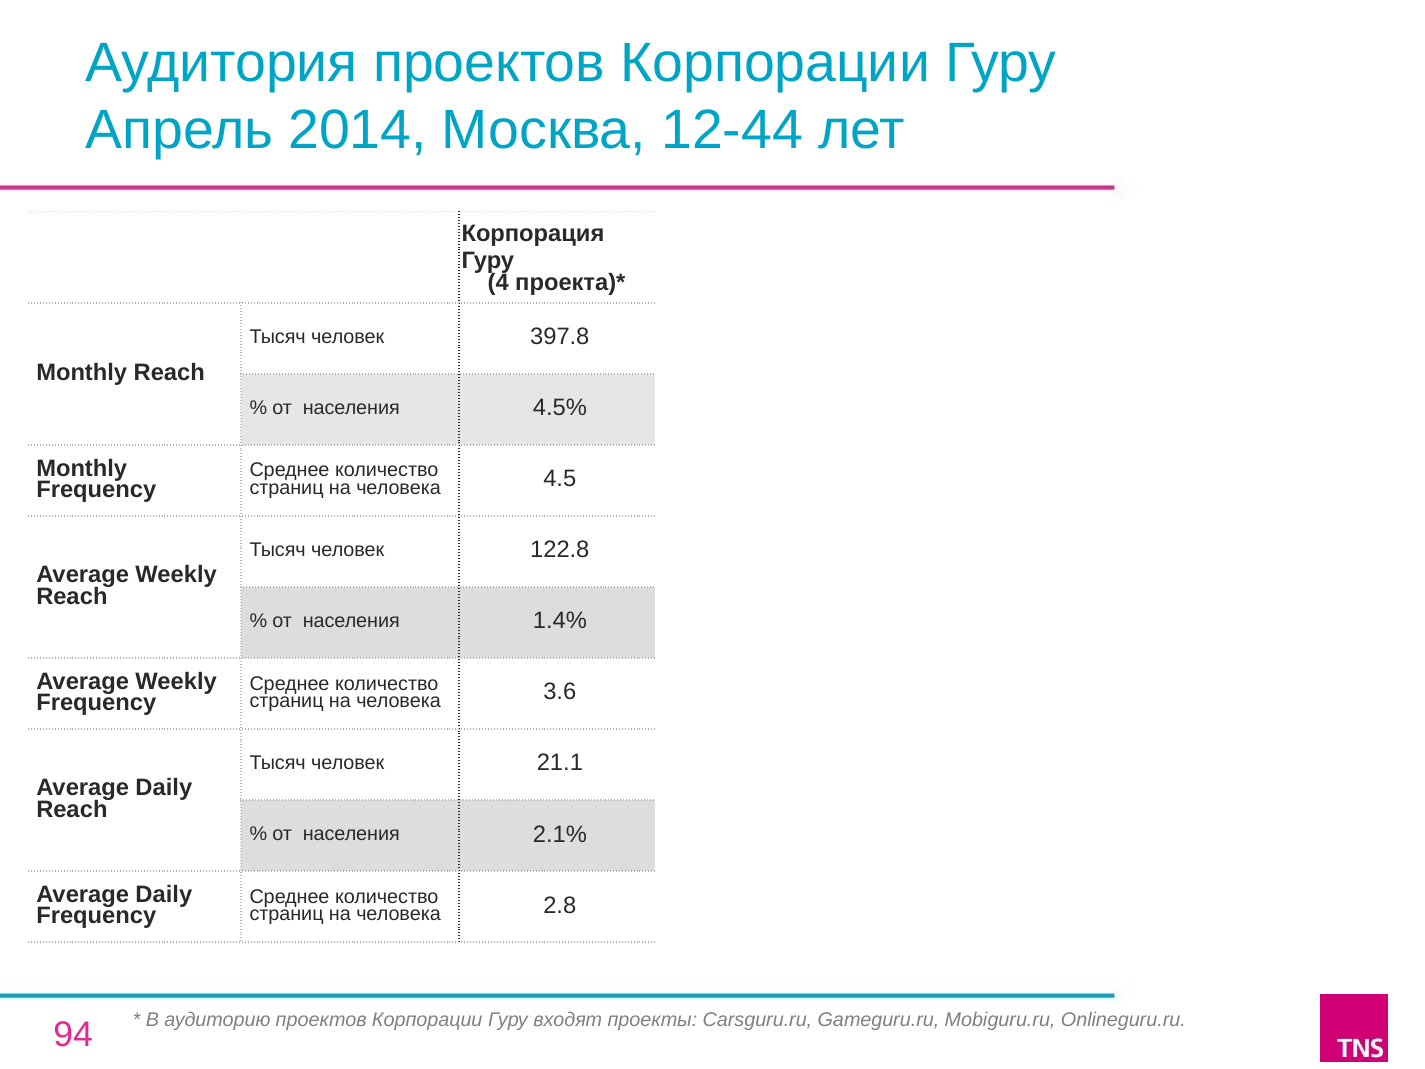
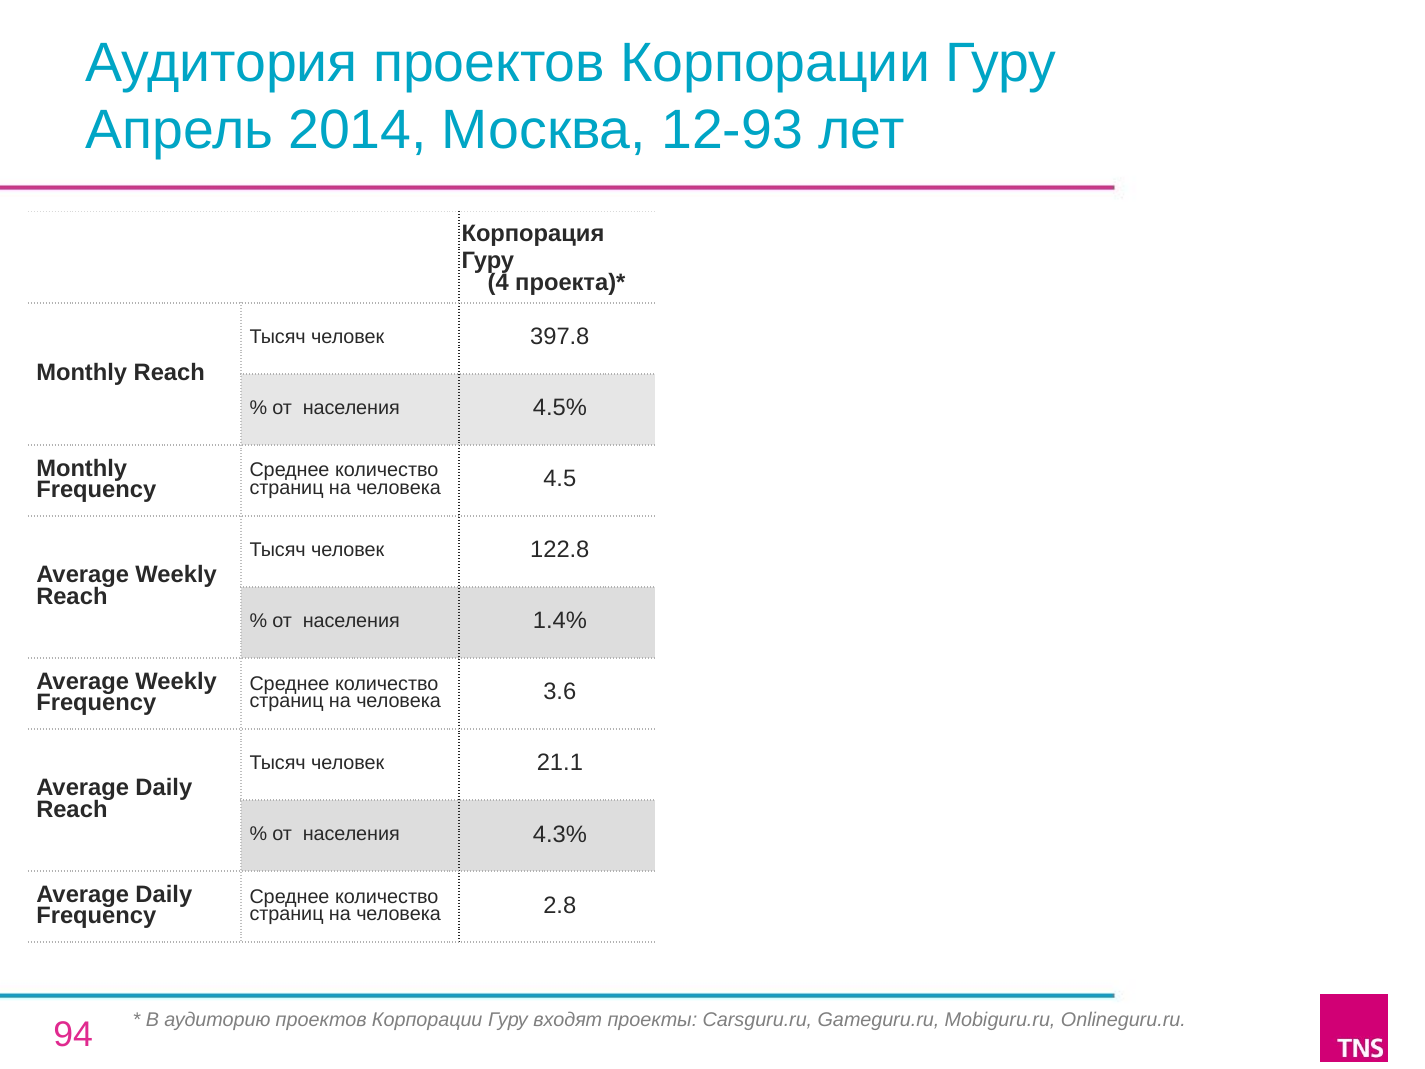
12-44: 12-44 -> 12-93 (732, 130)
2.1%: 2.1% -> 4.3% (560, 834)
